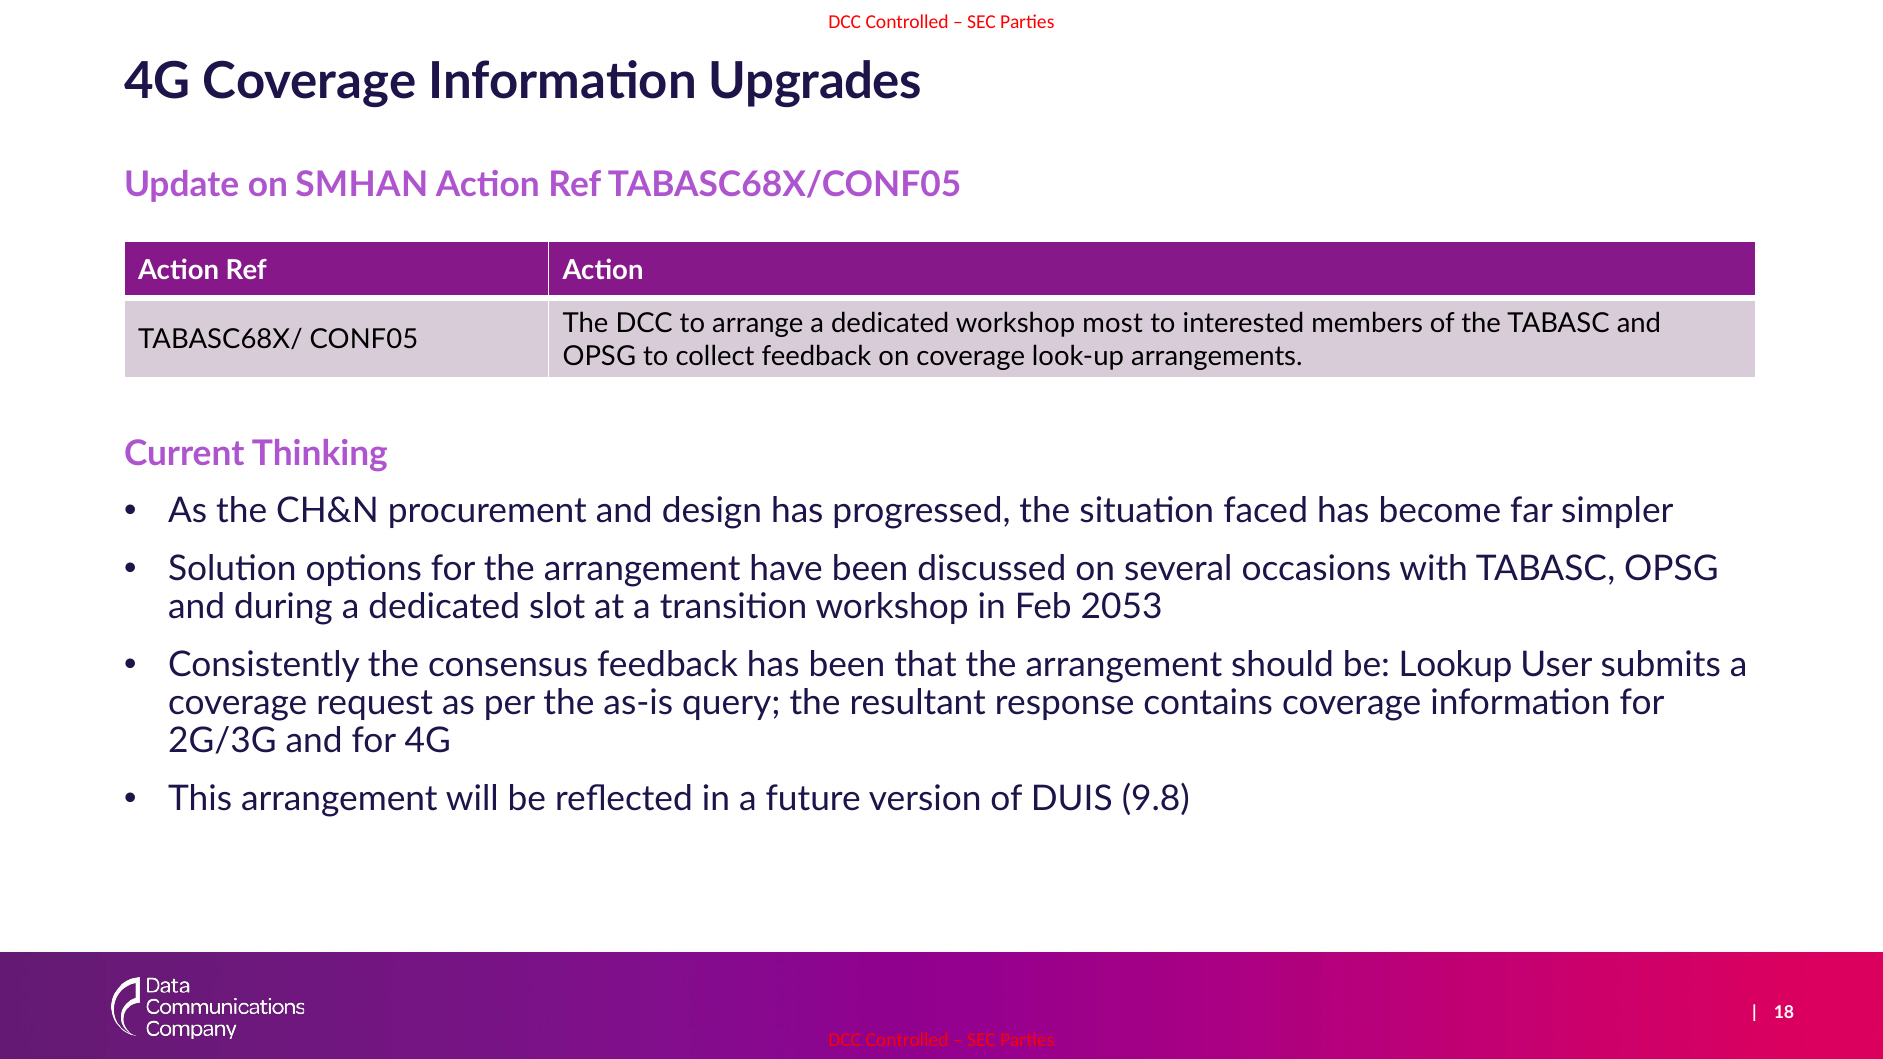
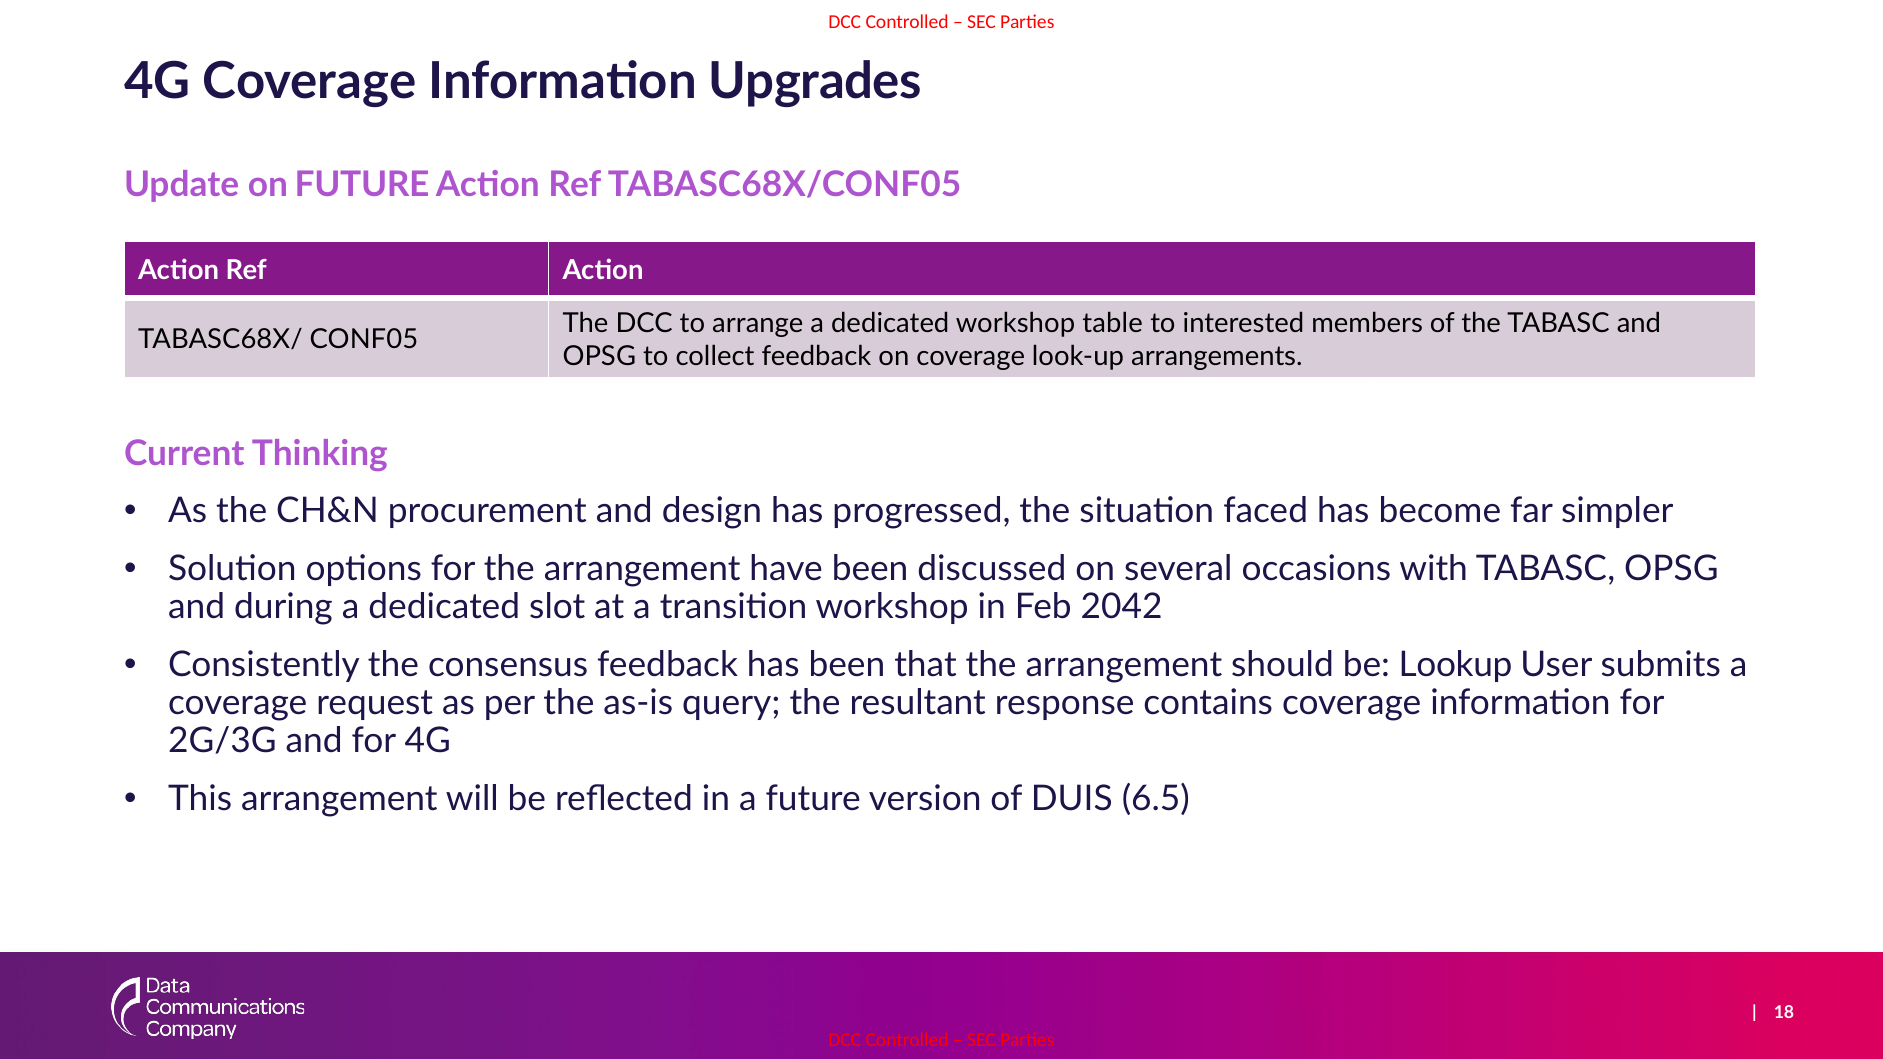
on SMHAN: SMHAN -> FUTURE (362, 185)
most: most -> table (1113, 323)
2053: 2053 -> 2042 (1122, 607)
9.8: 9.8 -> 6.5 (1156, 799)
